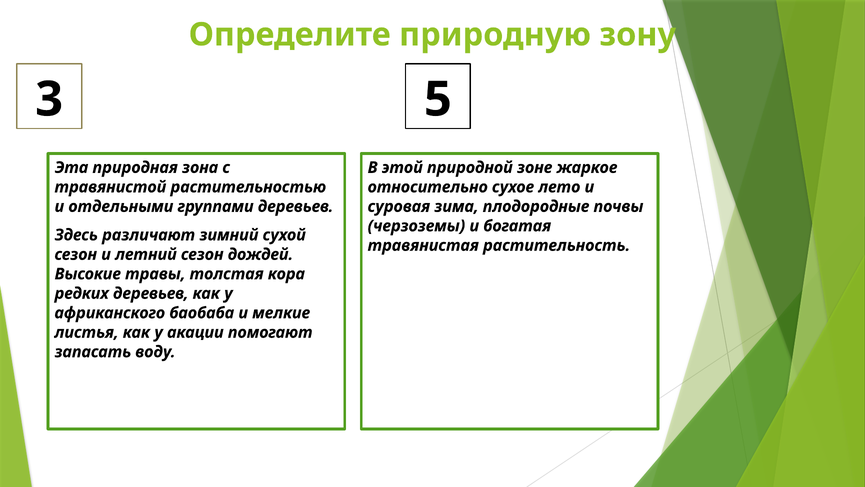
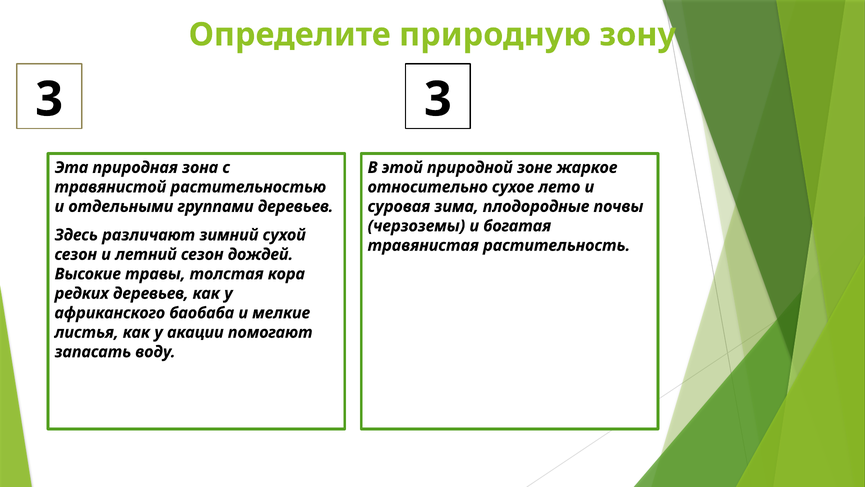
3 5: 5 -> 3 (438, 99)
